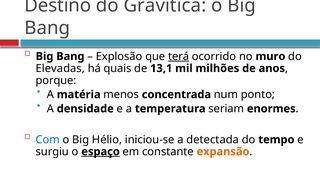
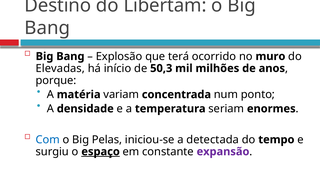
Gravítica: Gravítica -> Libertam (165, 5)
terá underline: present -> none (179, 56)
quais: quais -> início (118, 68)
13,1: 13,1 -> 50,3 (161, 68)
menos: menos -> variam (121, 95)
Hélio: Hélio -> Pelas (107, 140)
expansão colour: orange -> purple (223, 152)
